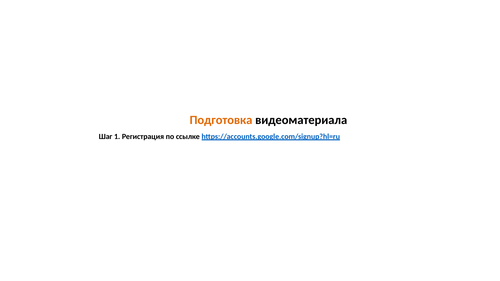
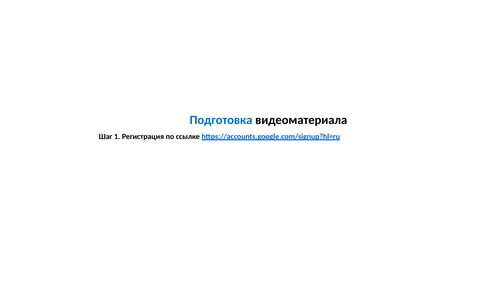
Подготовка colour: orange -> blue (221, 120)
